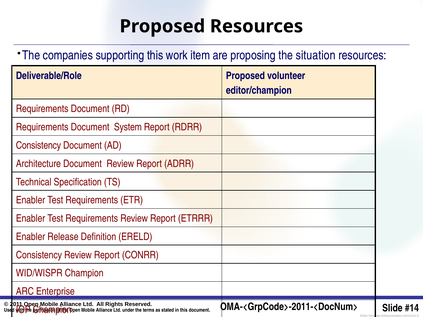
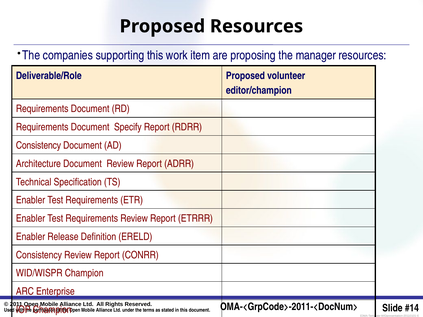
situation: situation -> manager (316, 55)
System: System -> Specify (128, 127)
